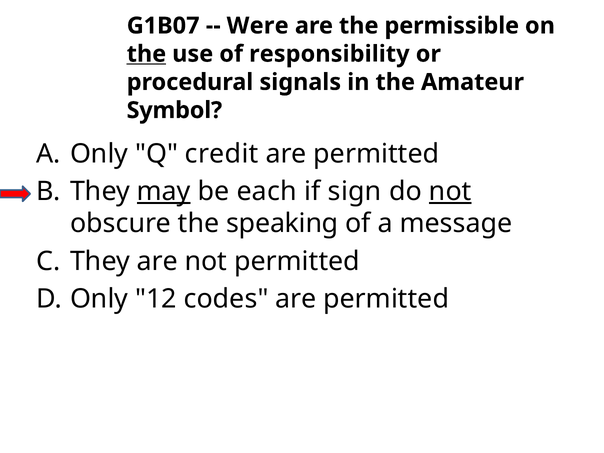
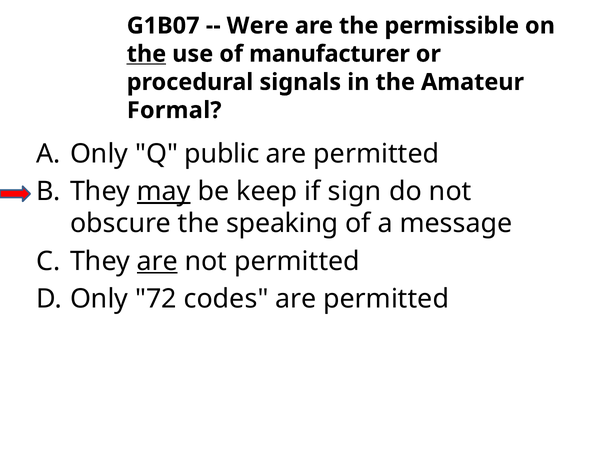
responsibility: responsibility -> manufacturer (329, 54)
Symbol: Symbol -> Formal (174, 110)
credit: credit -> public (222, 154)
each: each -> keep (267, 191)
not underline: present -> none (450, 191)
are underline: none -> present (157, 261)
12: 12 -> 72 (156, 299)
